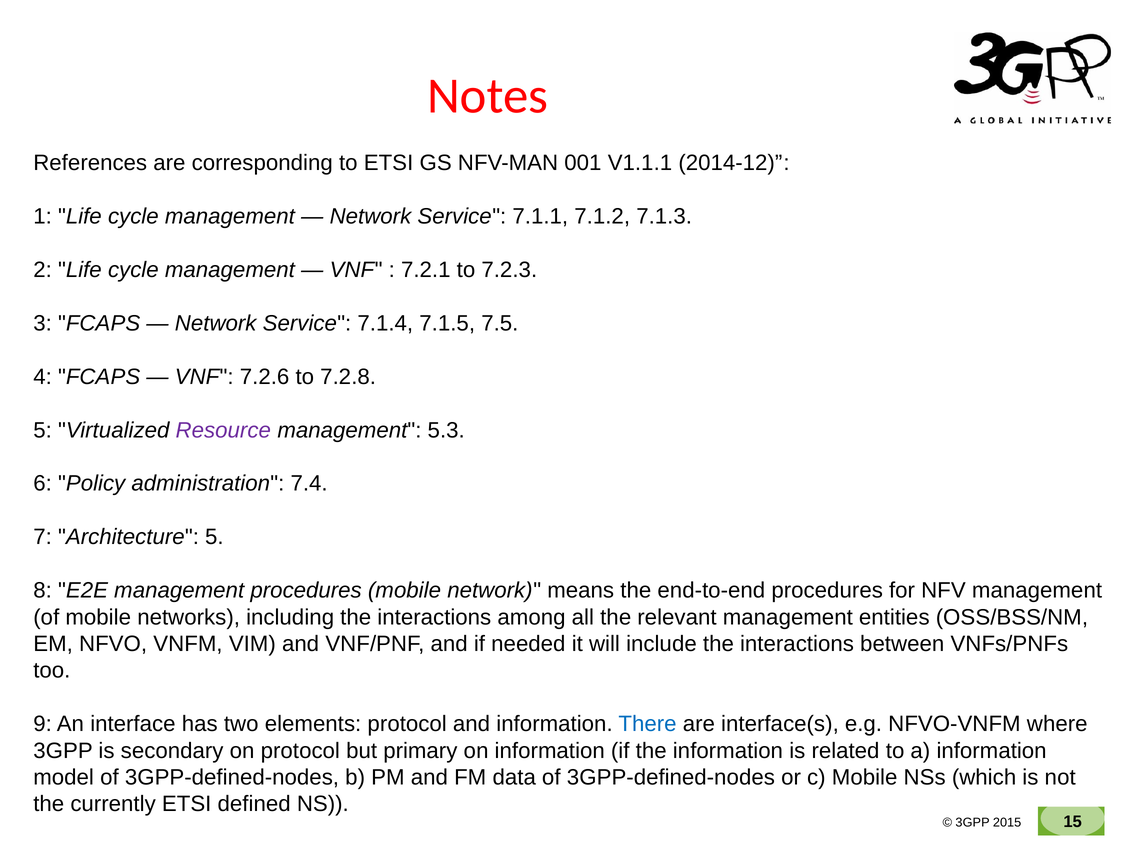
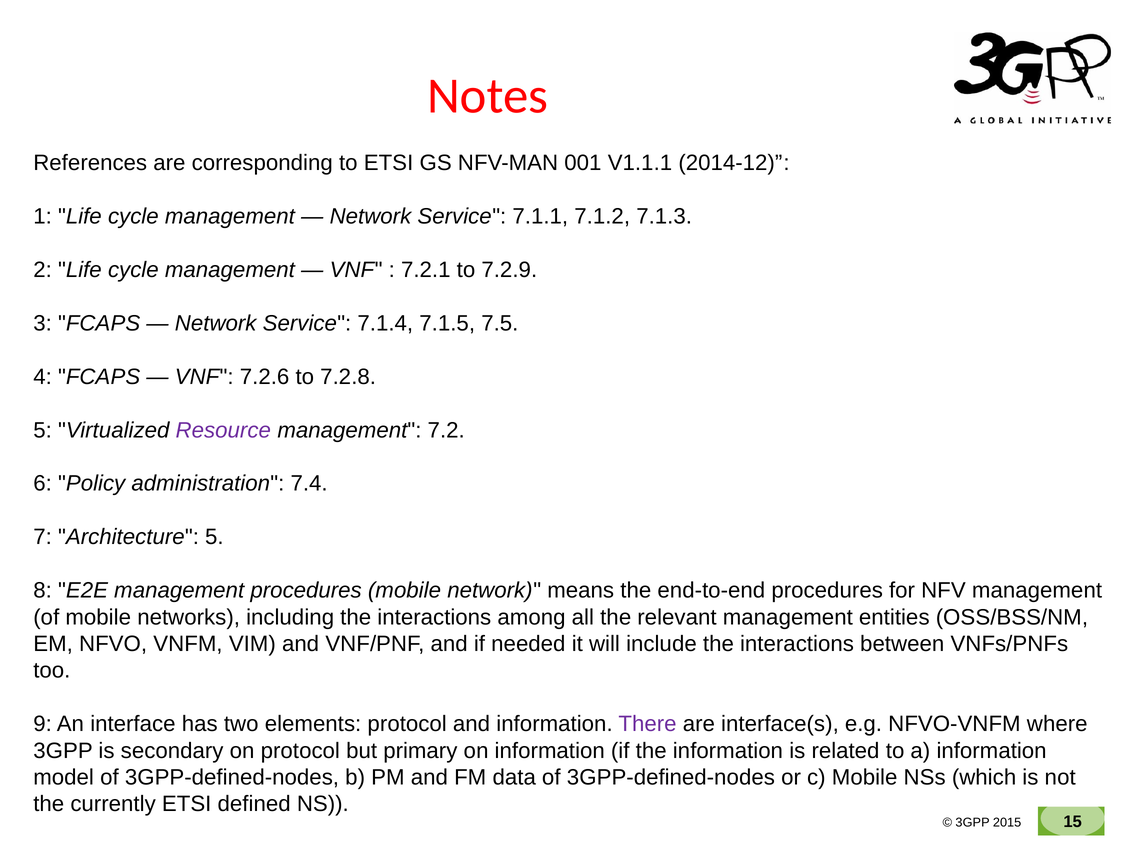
7.2.3: 7.2.3 -> 7.2.9 (509, 270)
5.3: 5.3 -> 7.2 (446, 430)
There colour: blue -> purple (648, 724)
